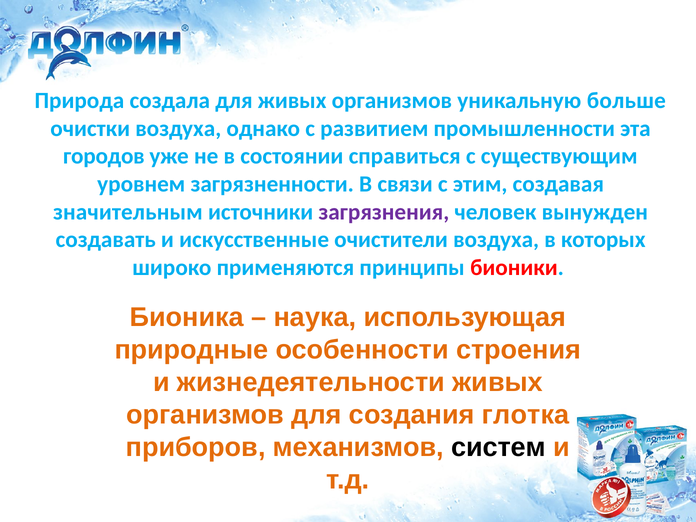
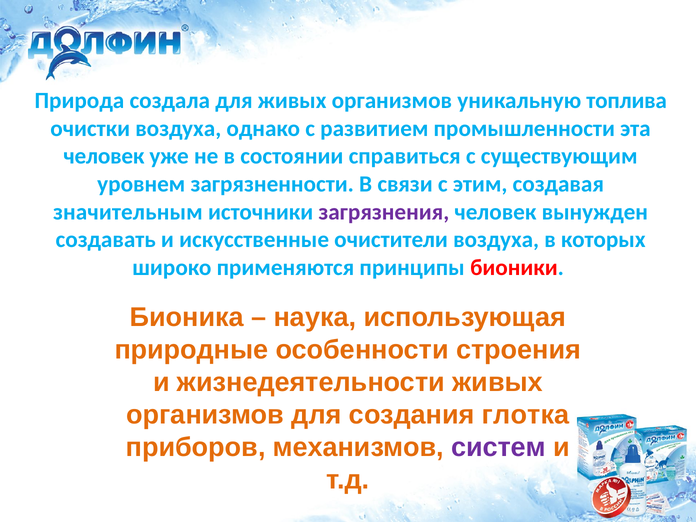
больше: больше -> топлива (627, 101)
городов: городов -> человек (104, 156)
систем colour: black -> purple (498, 447)
